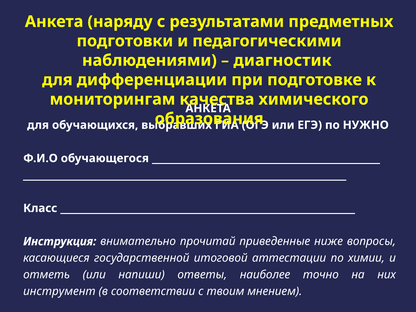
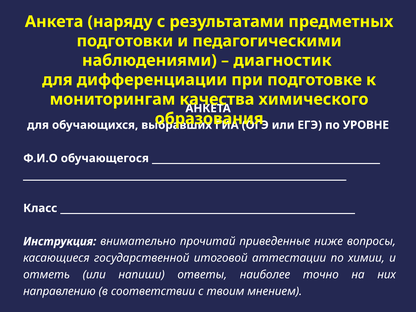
НУЖНО: НУЖНО -> УРОВНЕ (366, 125)
инструмент: инструмент -> направлению (59, 291)
